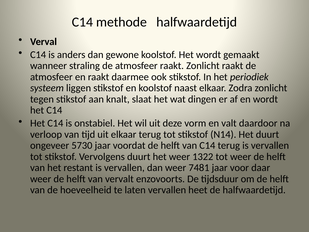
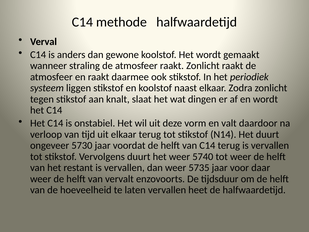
1322: 1322 -> 5740 (203, 156)
7481: 7481 -> 5735 (199, 168)
